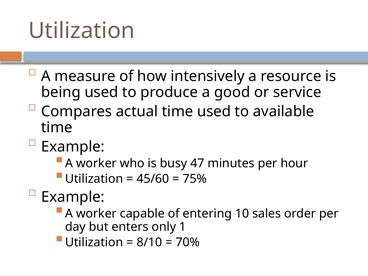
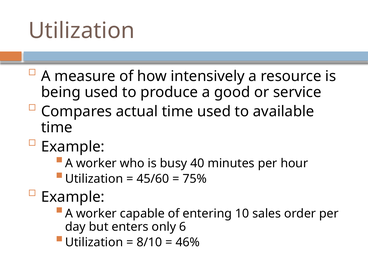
47: 47 -> 40 (197, 163)
1: 1 -> 6 (183, 227)
70%: 70% -> 46% (188, 242)
